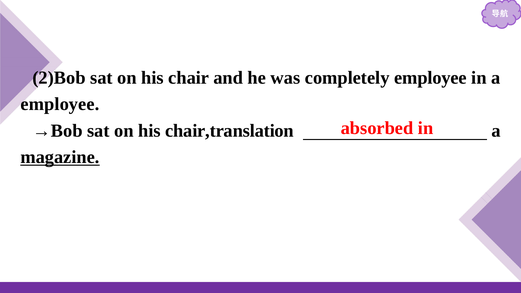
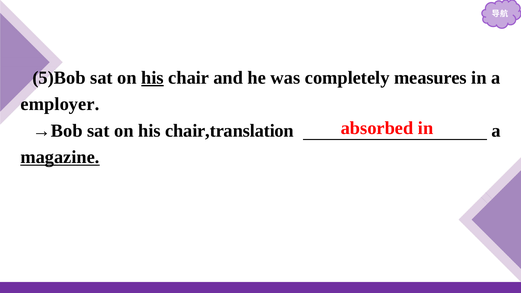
2)Bob: 2)Bob -> 5)Bob (59, 78)
his underline: none -> present (152, 78)
completely employee: employee -> measures (430, 78)
employee: employee -> employer (60, 104)
